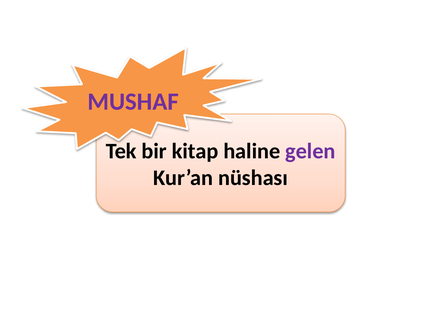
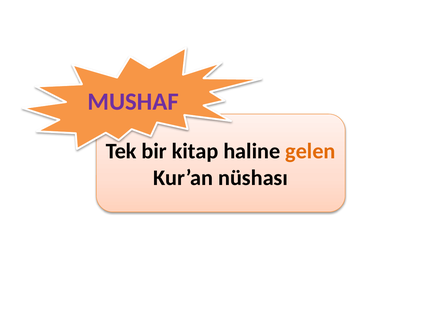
gelen colour: purple -> orange (310, 152)
